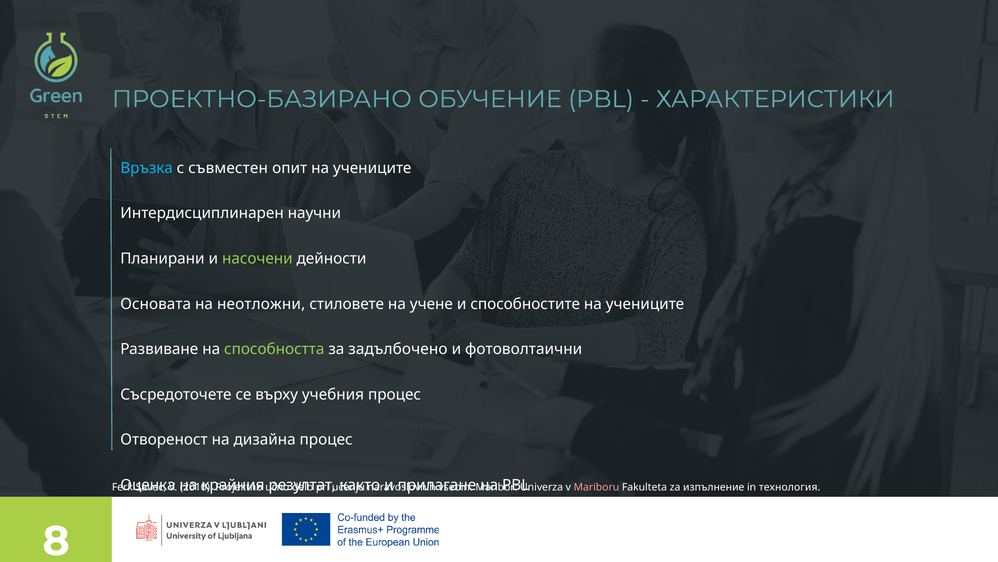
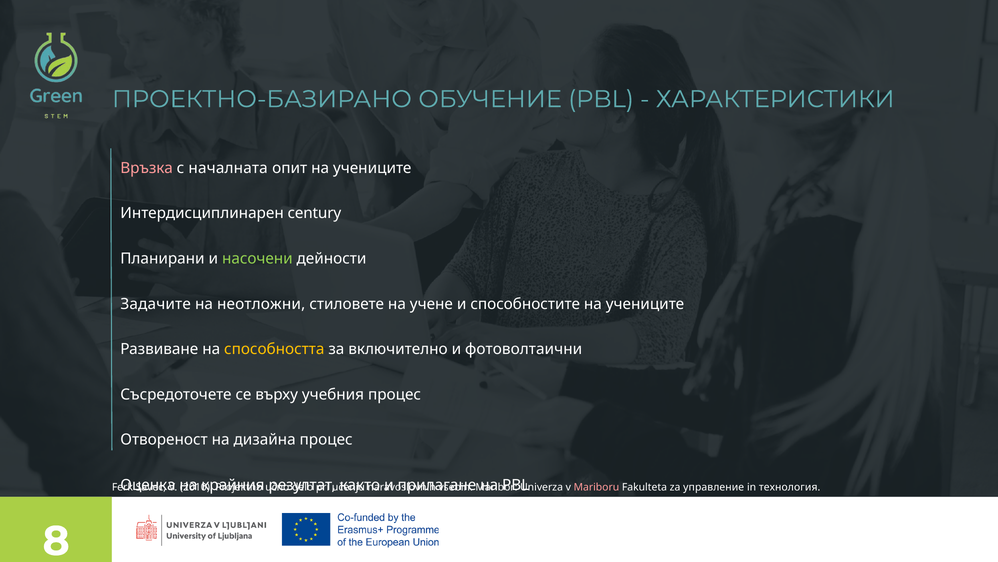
Връзка colour: light blue -> pink (147, 168)
съвместен: съвместен -> началната (228, 168)
научни: научни -> century (314, 213)
Основата: Основата -> Задачите (156, 304)
способността colour: light green -> yellow (274, 349)
задълбочено: задълбочено -> включително (398, 349)
изпълнение: изпълнение -> управление (714, 487)
